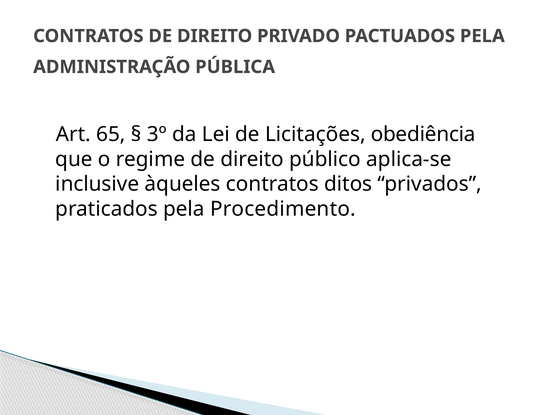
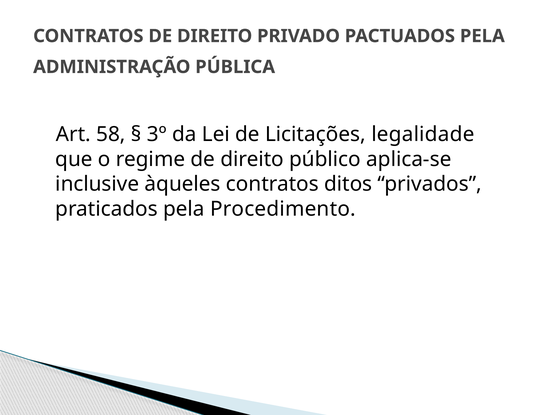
65: 65 -> 58 (111, 134)
obediência: obediência -> legalidade (423, 134)
